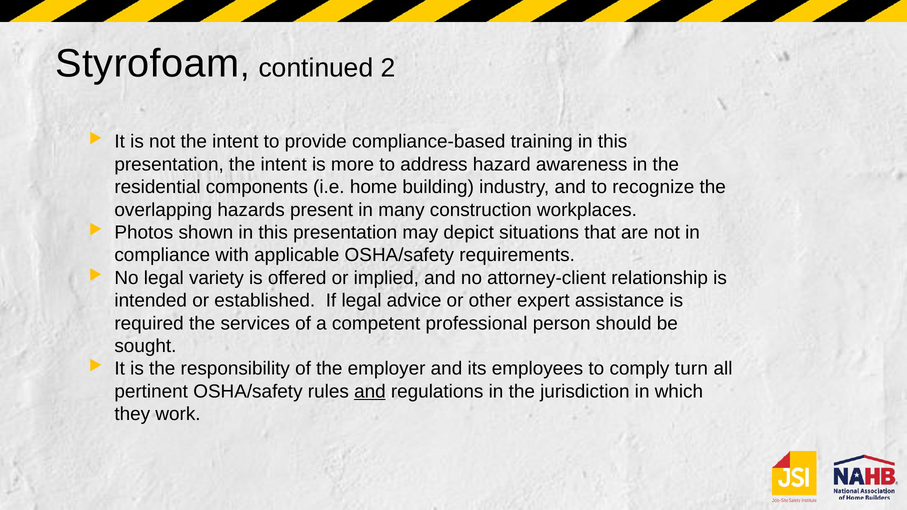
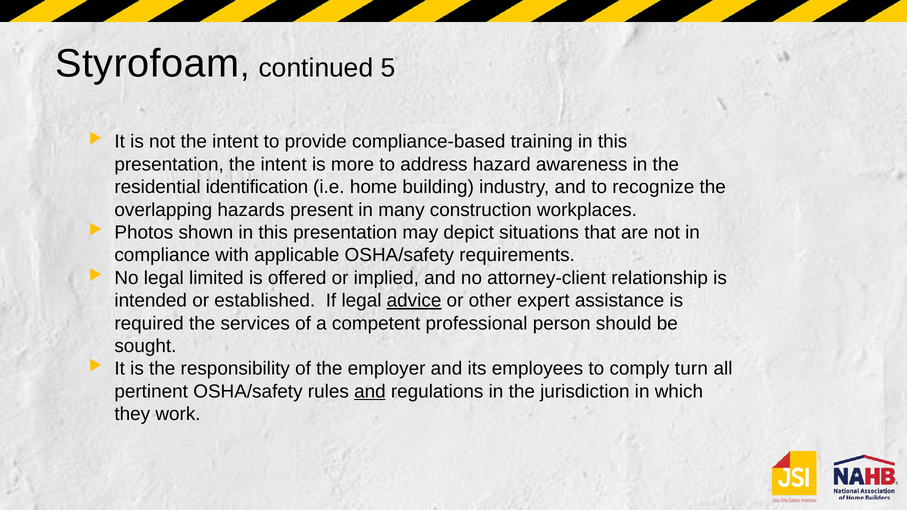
2: 2 -> 5 (388, 68)
components: components -> identification (257, 187)
variety: variety -> limited (216, 278)
advice underline: none -> present (414, 301)
